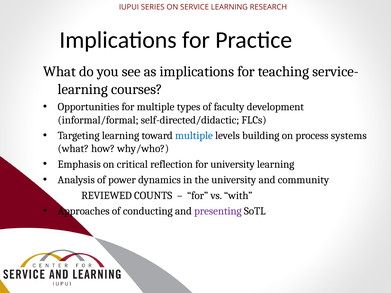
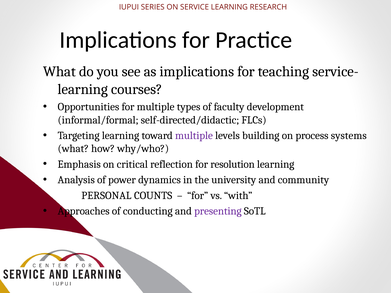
multiple colour: blue -> purple (194, 136)
for university: university -> resolution (233, 164)
REVIEWED: REVIEWED -> PERSONAL (106, 196)
